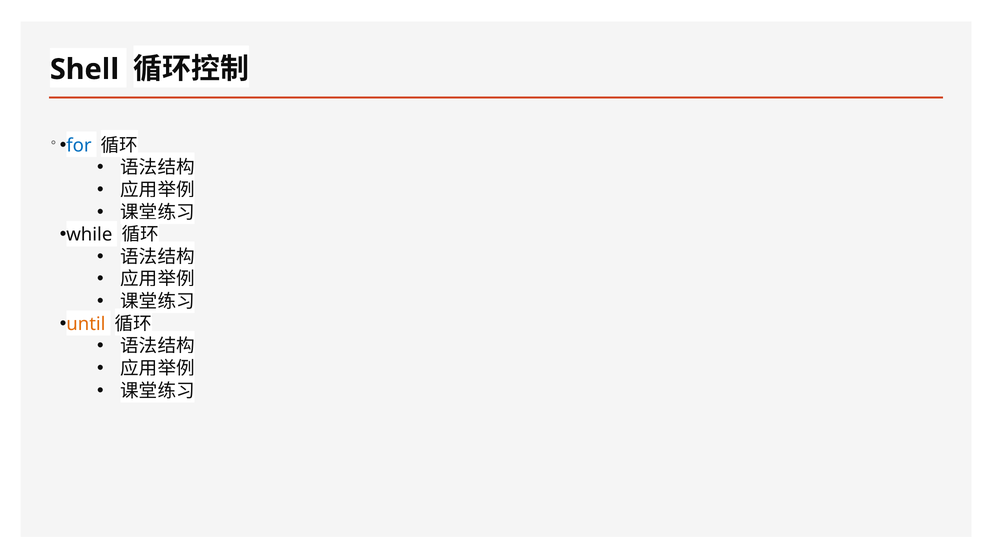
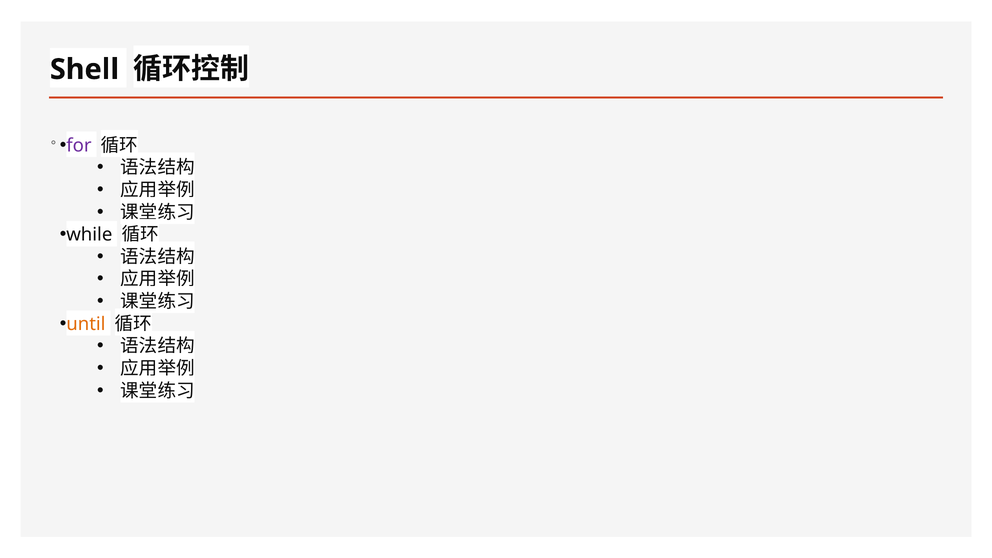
for colour: blue -> purple (79, 145)
